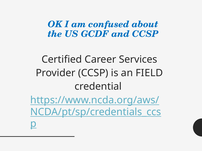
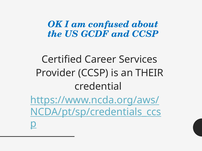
FIELD: FIELD -> THEIR (149, 73)
